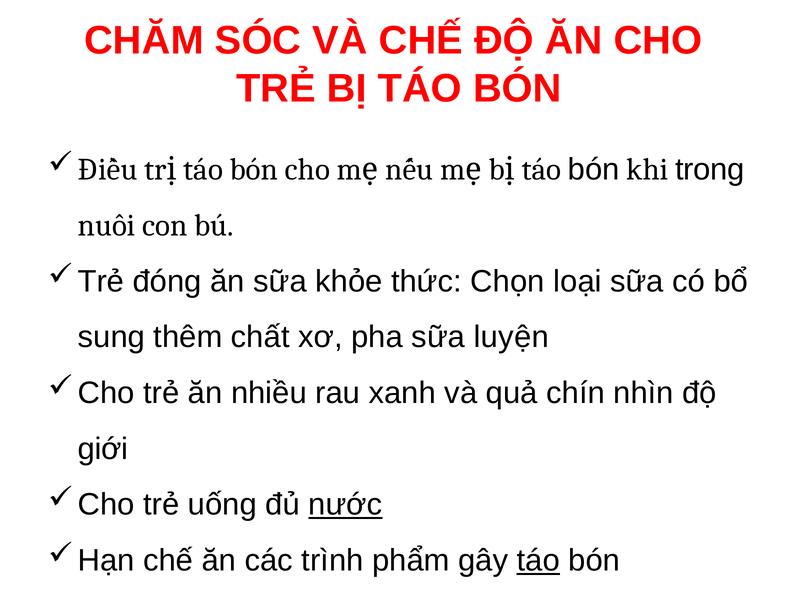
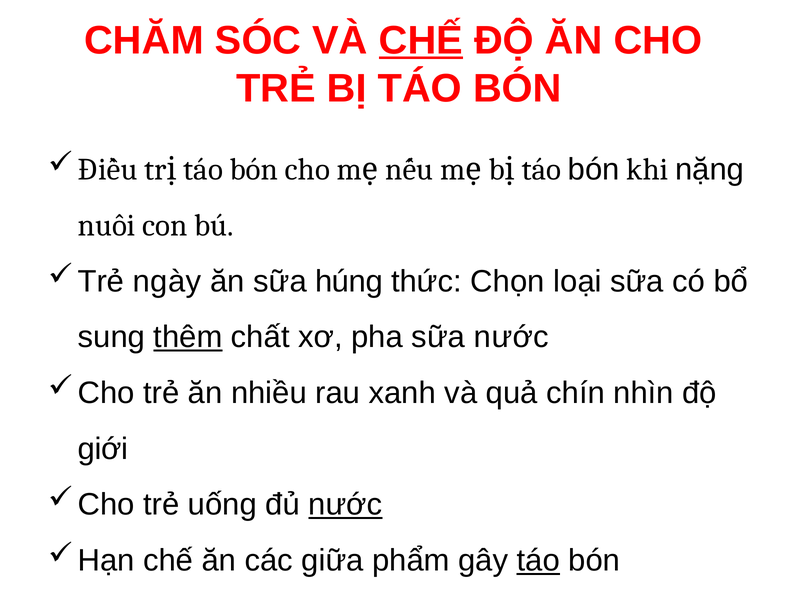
CHẾ underline: none -> present (421, 41)
trong: trong -> nặng (710, 170)
đóng: đóng -> ngày (167, 282)
khỏe: khỏe -> húng (349, 282)
thêm underline: none -> present (188, 337)
sữa luyện: luyện -> nước (511, 337)
trình: trình -> giữa (333, 561)
